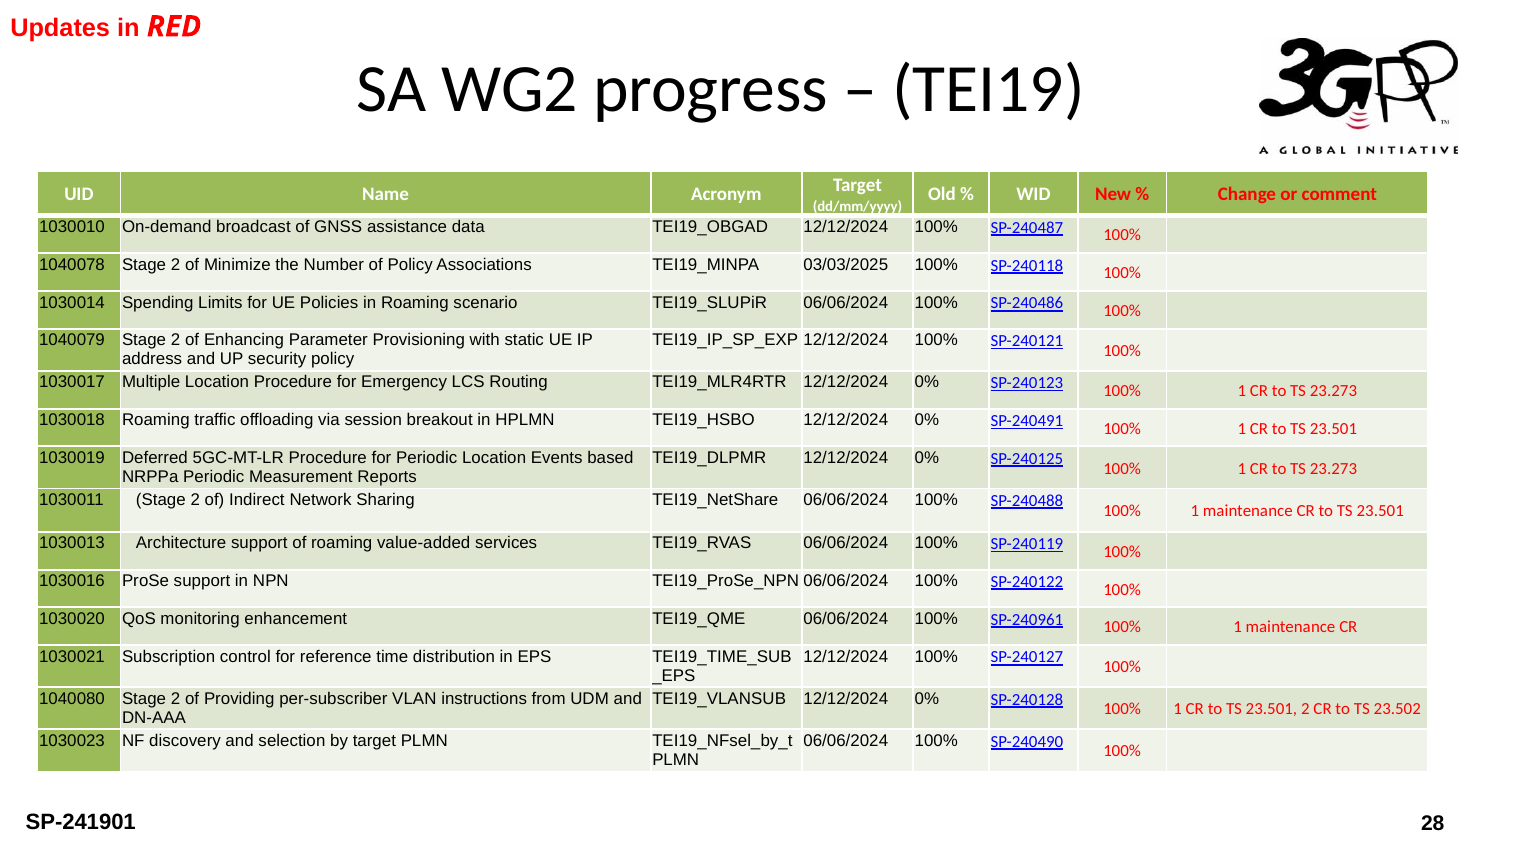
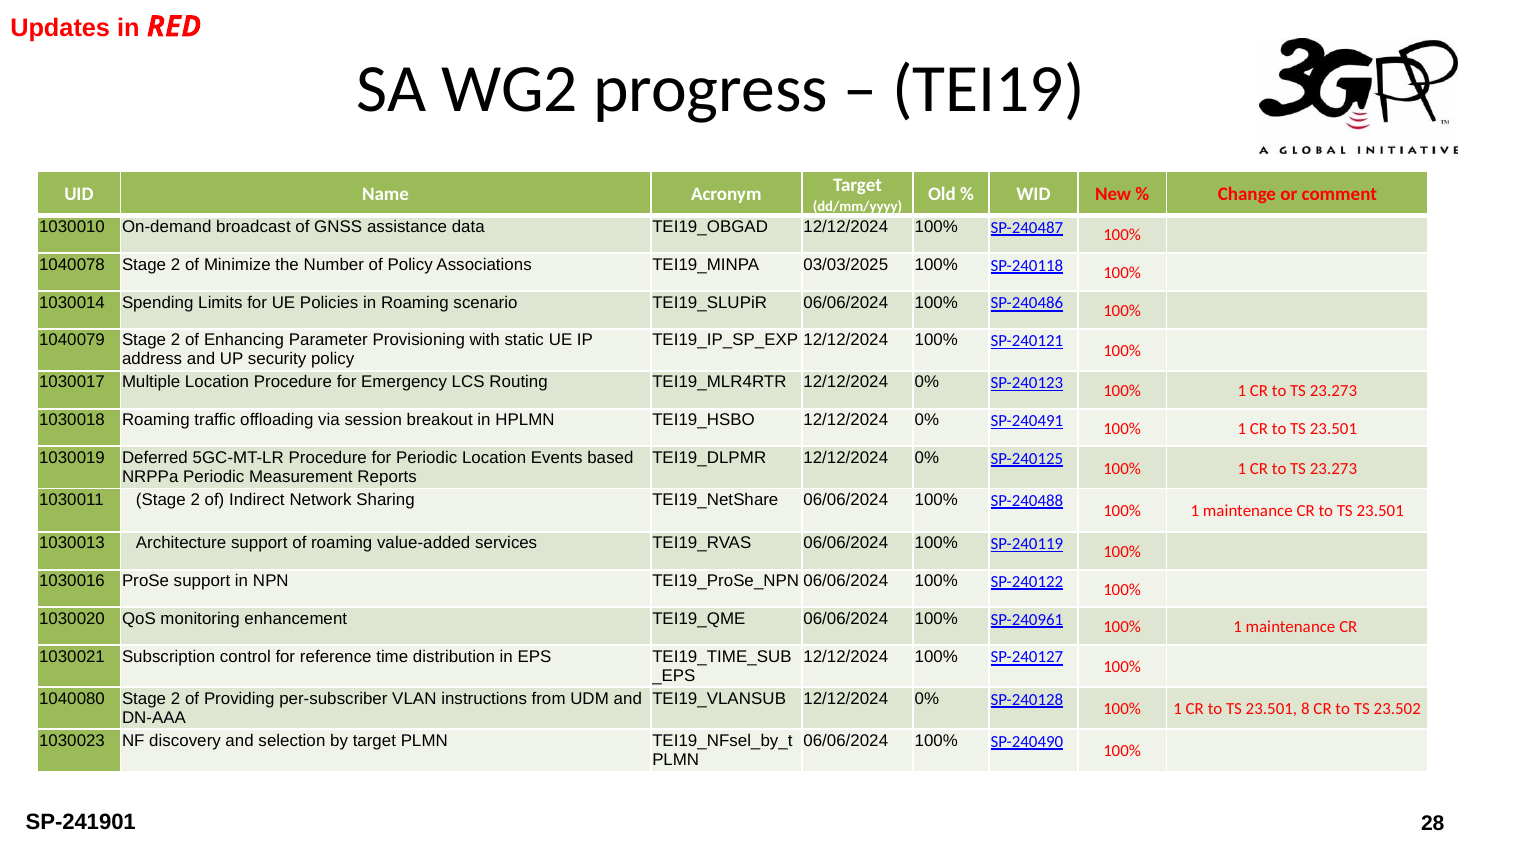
23.501 2: 2 -> 8 (1305, 709)
